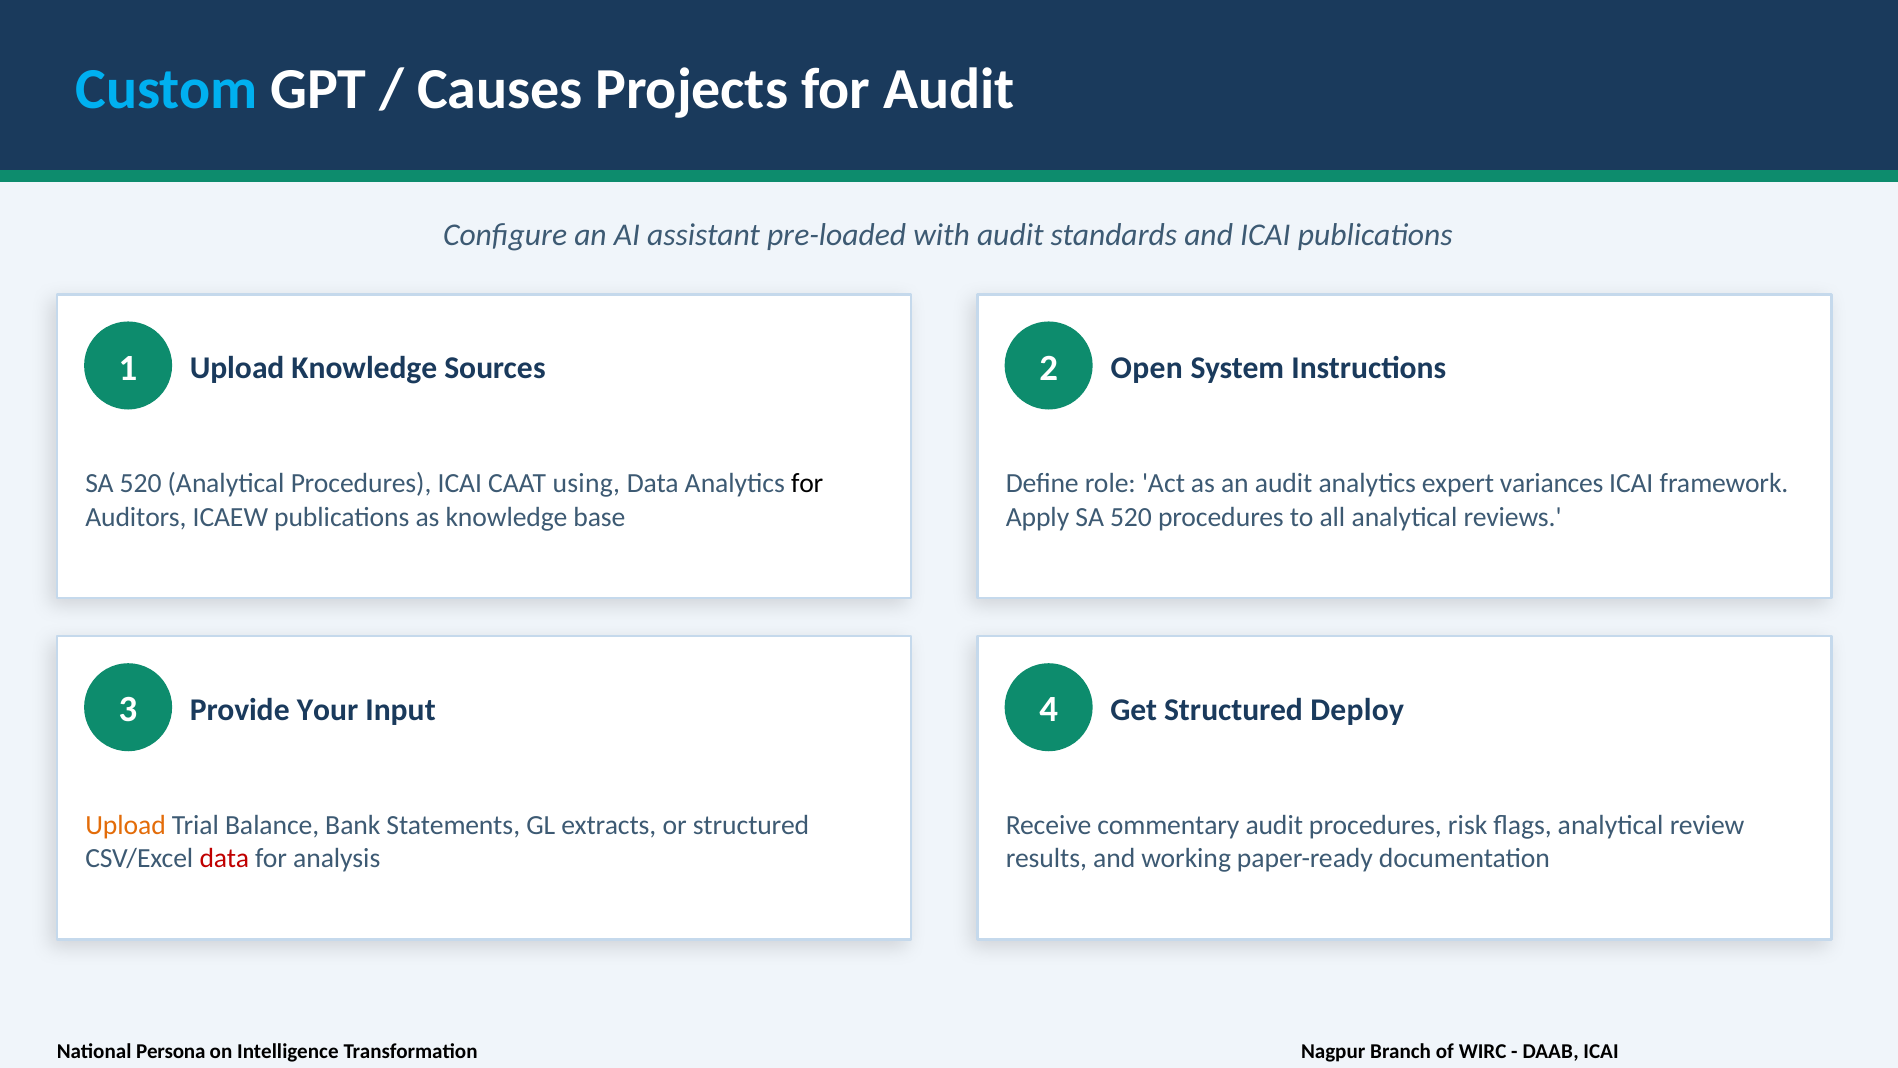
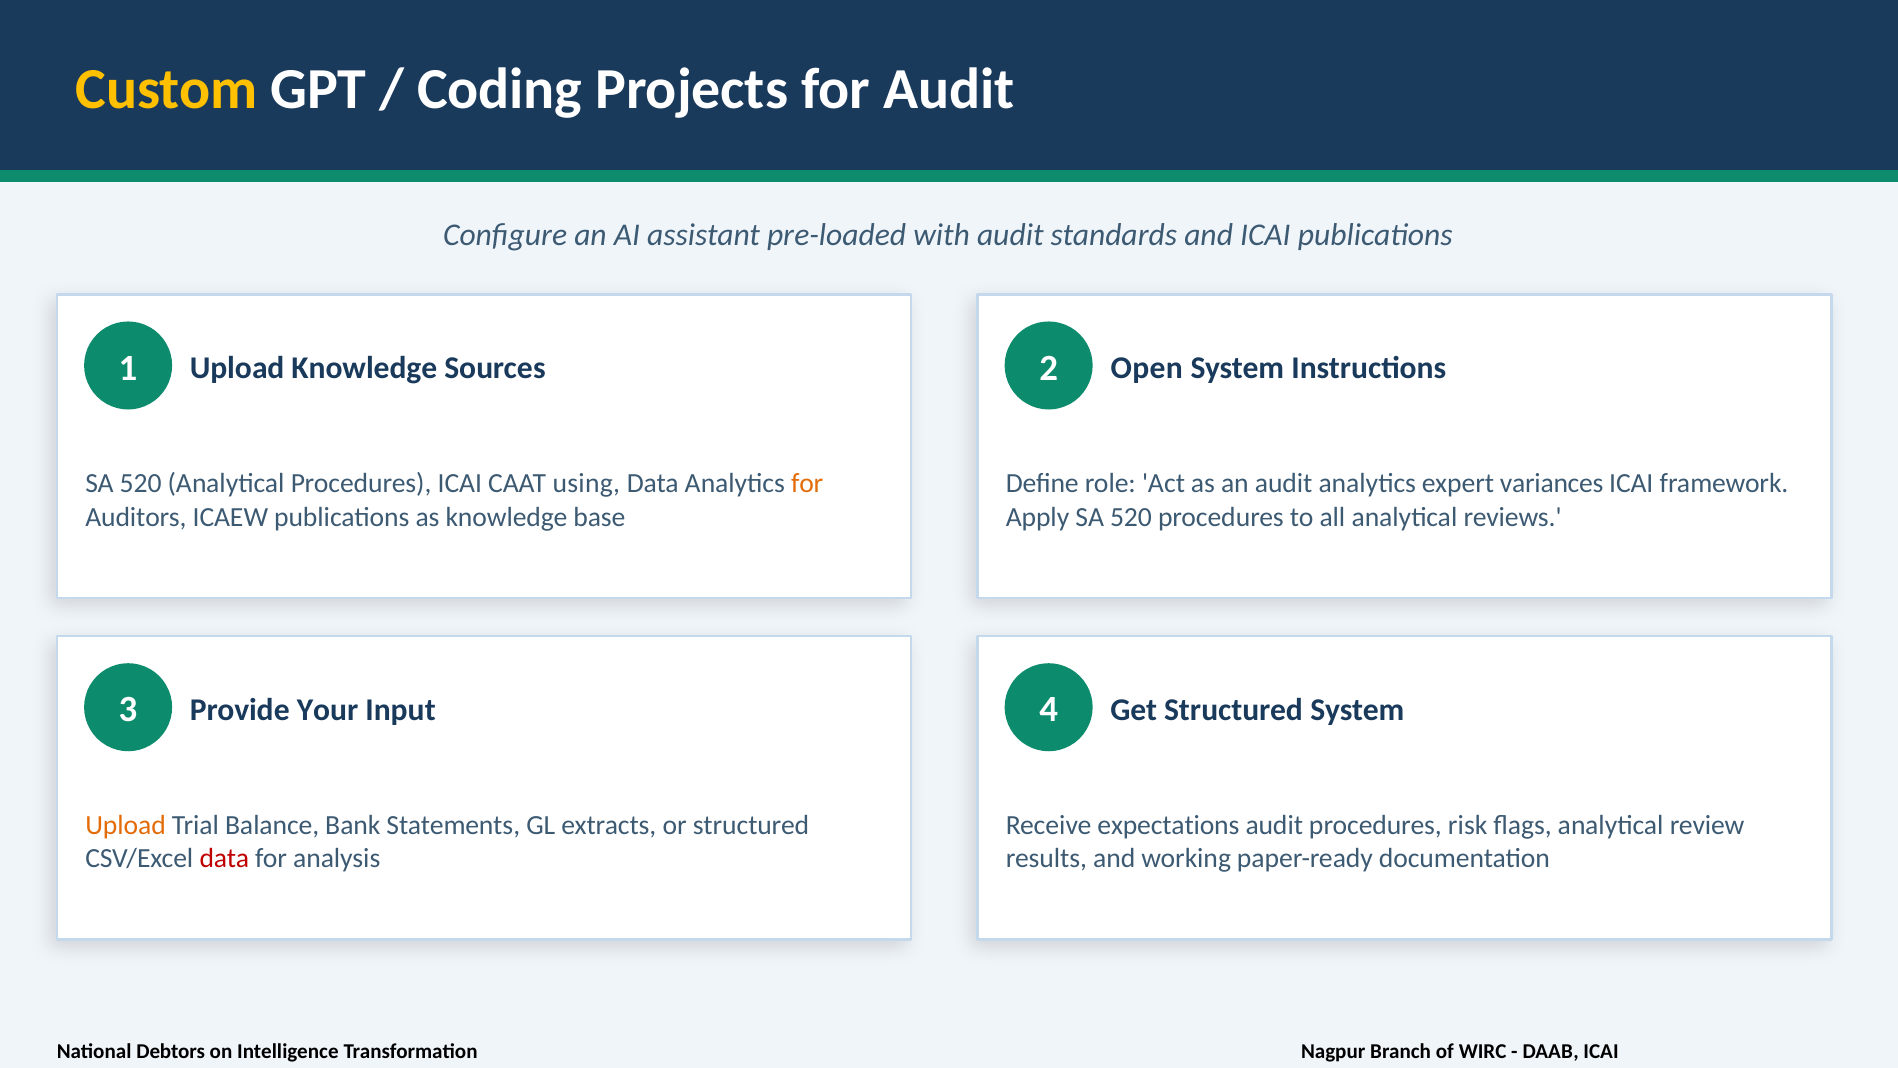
Custom colour: light blue -> yellow (167, 89)
Causes: Causes -> Coding (500, 89)
for colour: black -> orange (807, 484)
Structured Deploy: Deploy -> System (1357, 710)
commentary: commentary -> expectations (1168, 825)
Persona: Persona -> Debtors (171, 1051)
